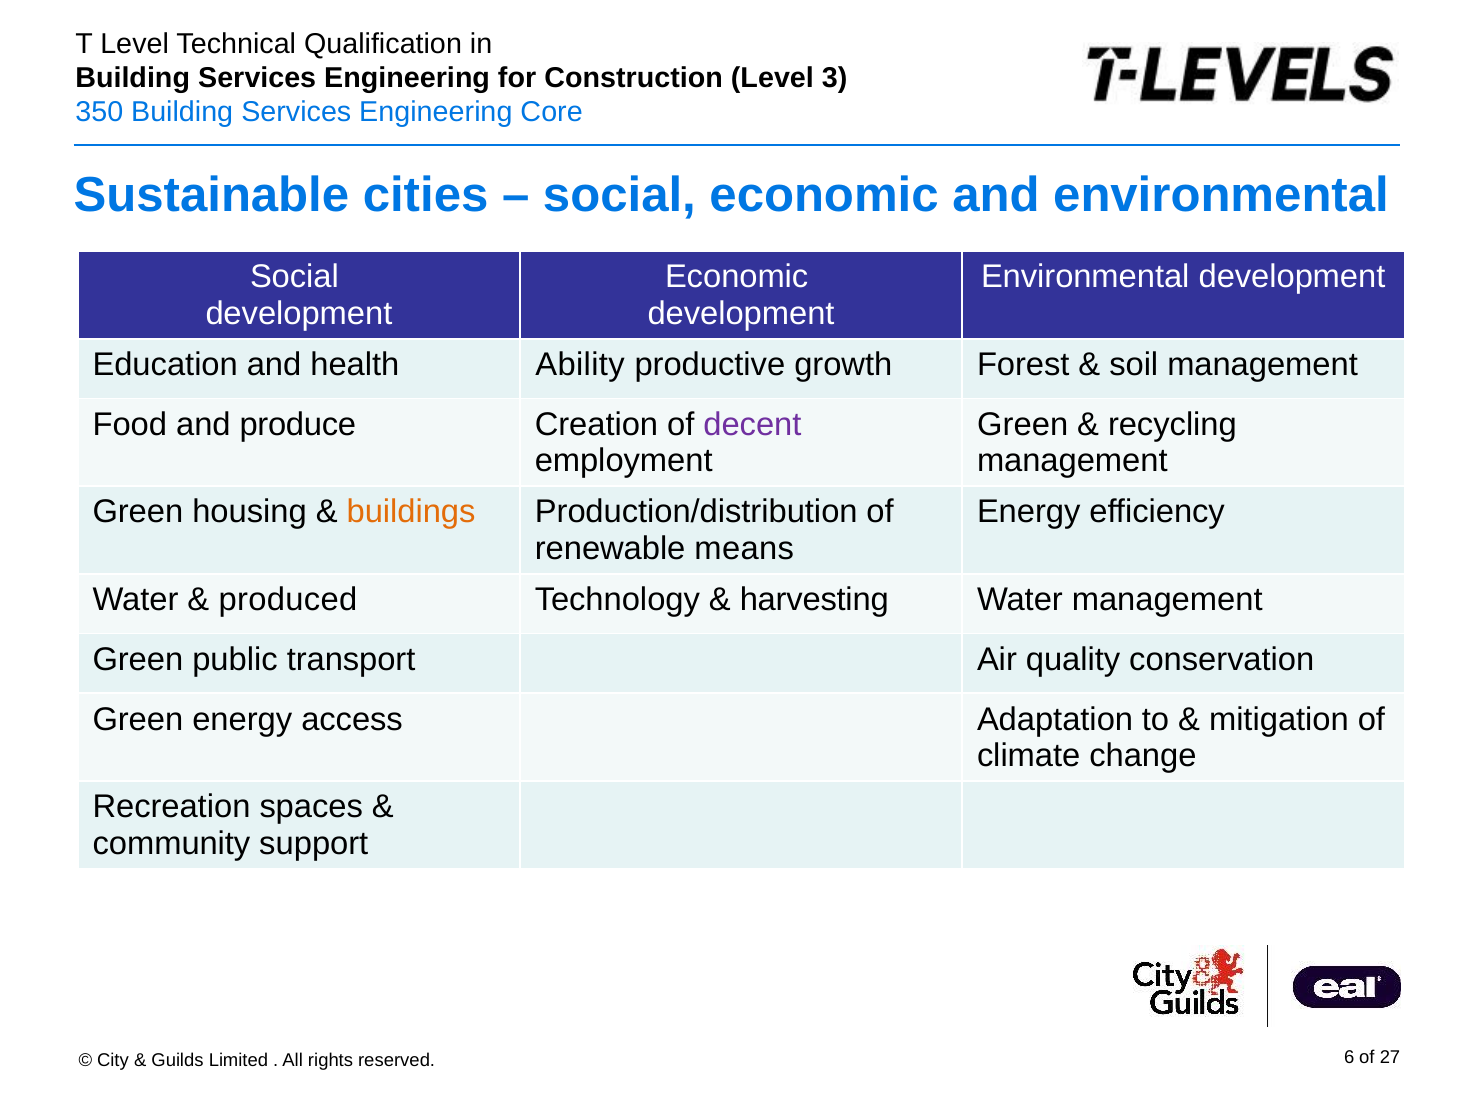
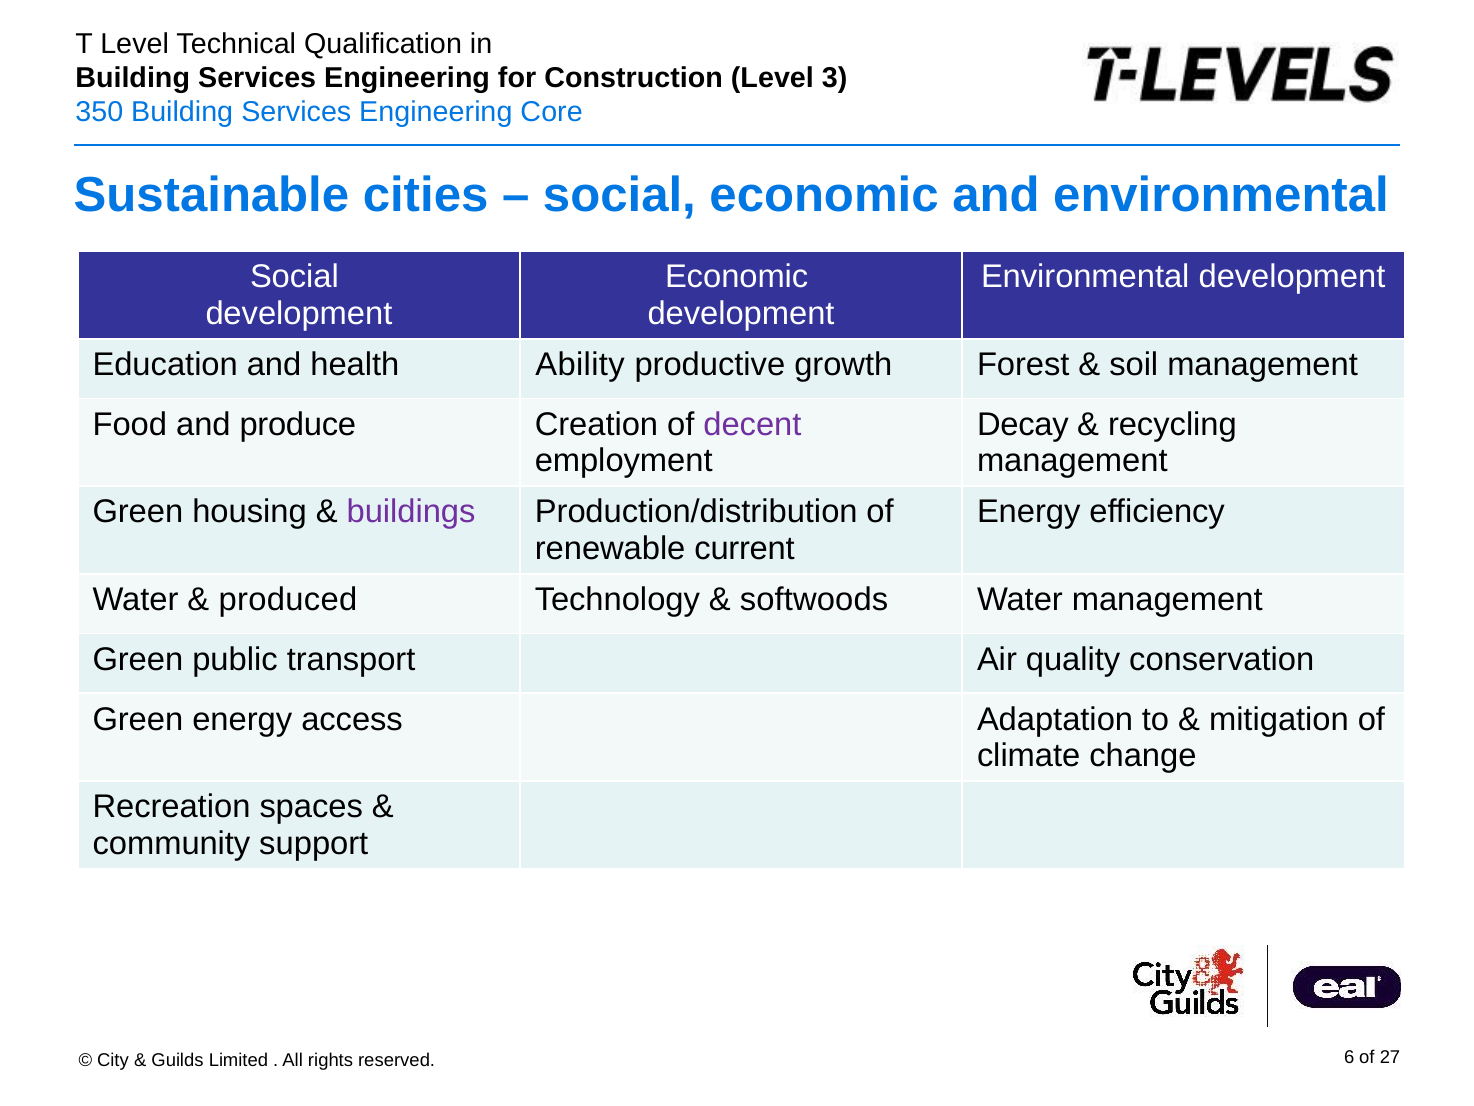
Green: Green -> Decay (1023, 424)
buildings colour: orange -> purple (411, 512)
means: means -> current (745, 548)
harvesting: harvesting -> softwoods (814, 599)
